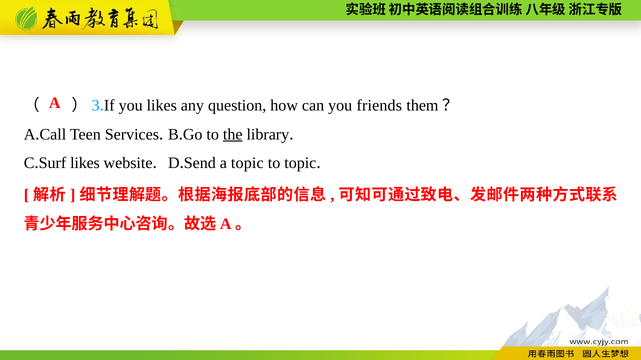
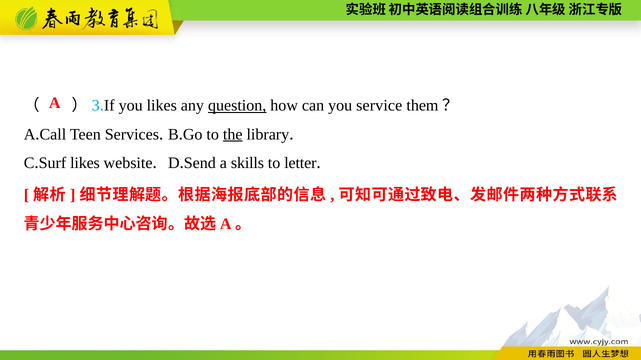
question underline: none -> present (237, 106)
friends: friends -> service (379, 106)
a topic: topic -> skills (247, 163)
to topic: topic -> letter (300, 163)
